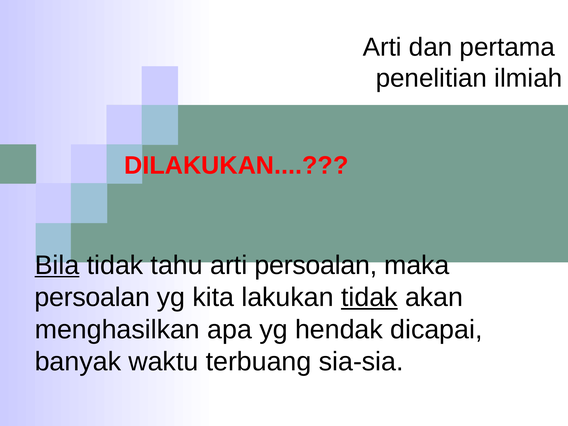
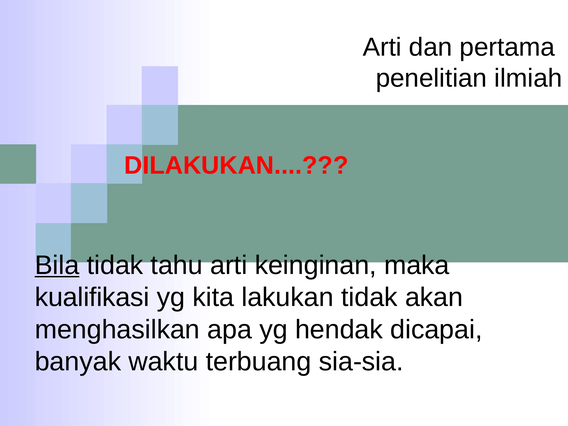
arti persoalan: persoalan -> keinginan (316, 265)
persoalan: persoalan -> kualifikasi (92, 297)
tidak underline: present -> none (369, 297)
